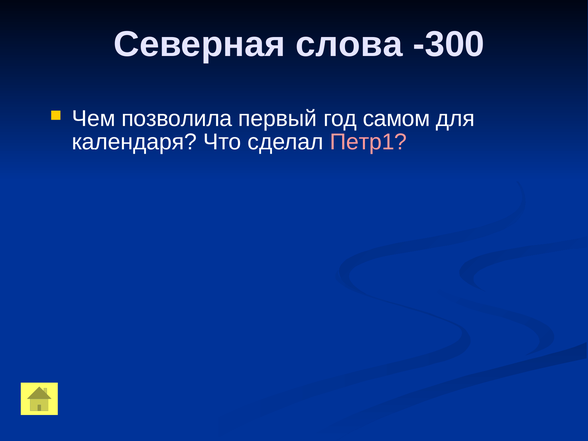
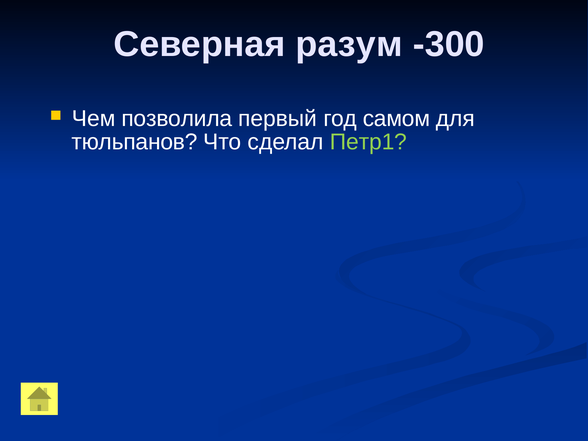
слова: слова -> разум (349, 44)
календаря: календаря -> тюльпанов (135, 142)
Петр1 colour: pink -> light green (368, 142)
